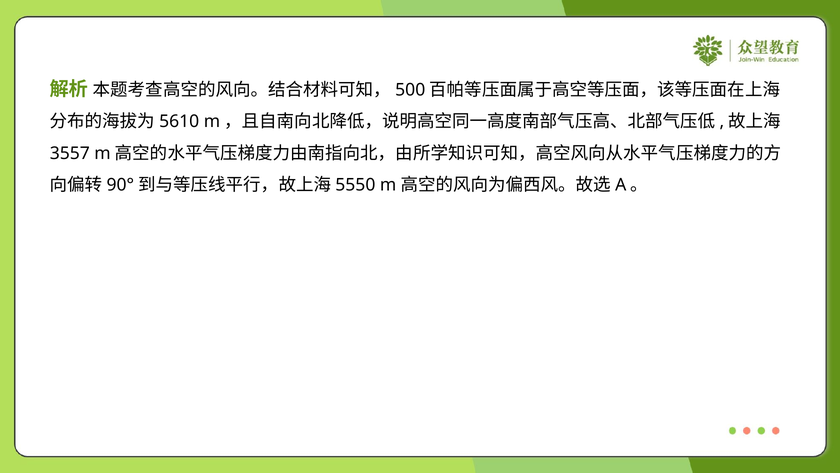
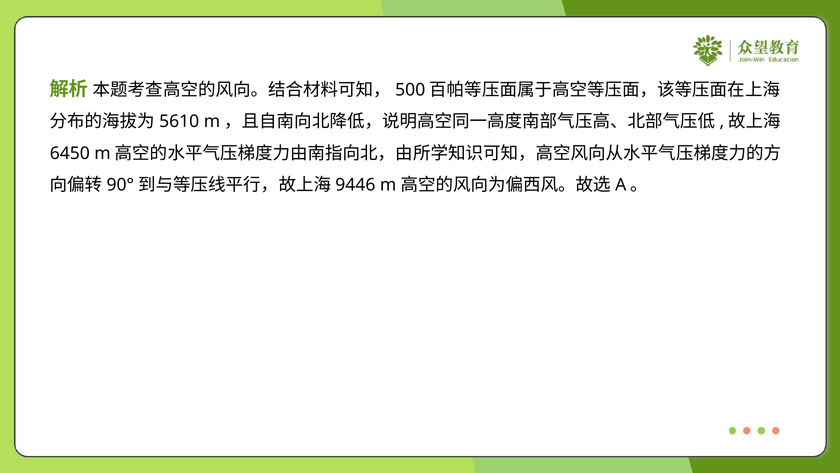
3557: 3557 -> 6450 (70, 153)
5550: 5550 -> 9446 (355, 185)
